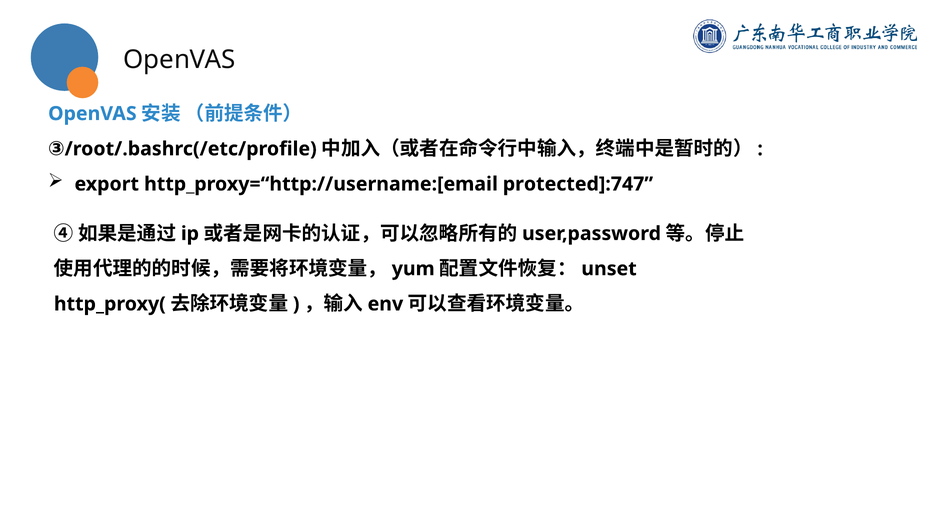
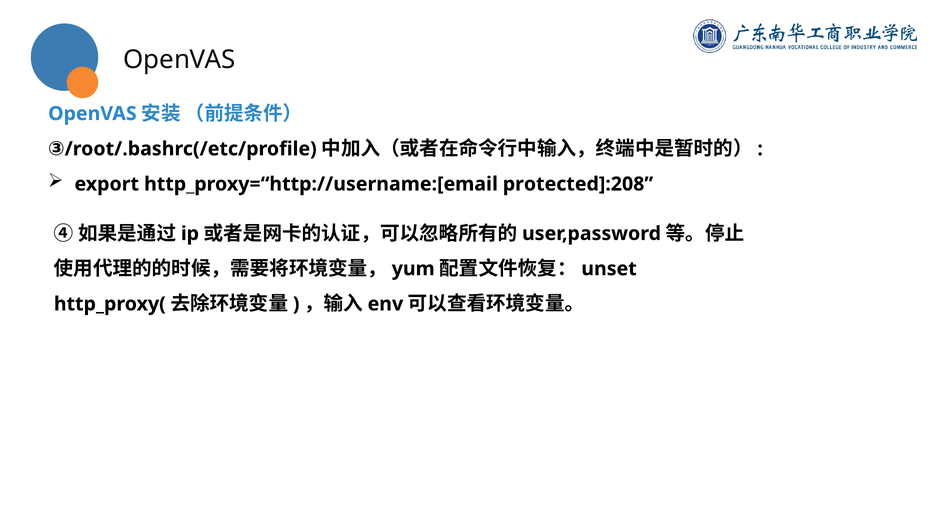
protected]:747: protected]:747 -> protected]:208 (578, 184)
